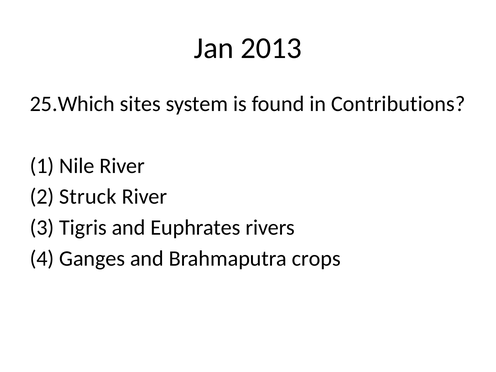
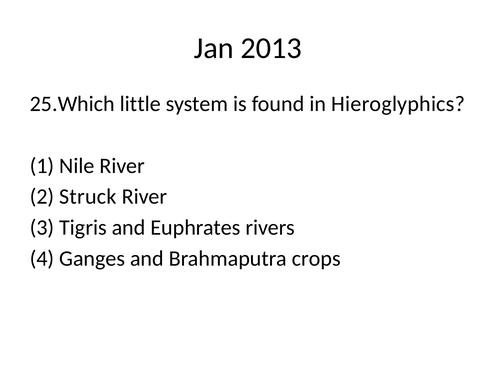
sites: sites -> little (140, 104)
Contributions: Contributions -> Hieroglyphics (398, 104)
